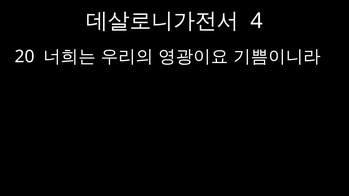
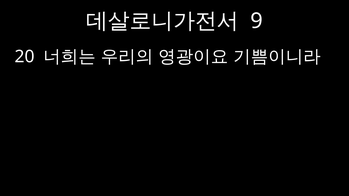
4: 4 -> 9 (257, 21)
